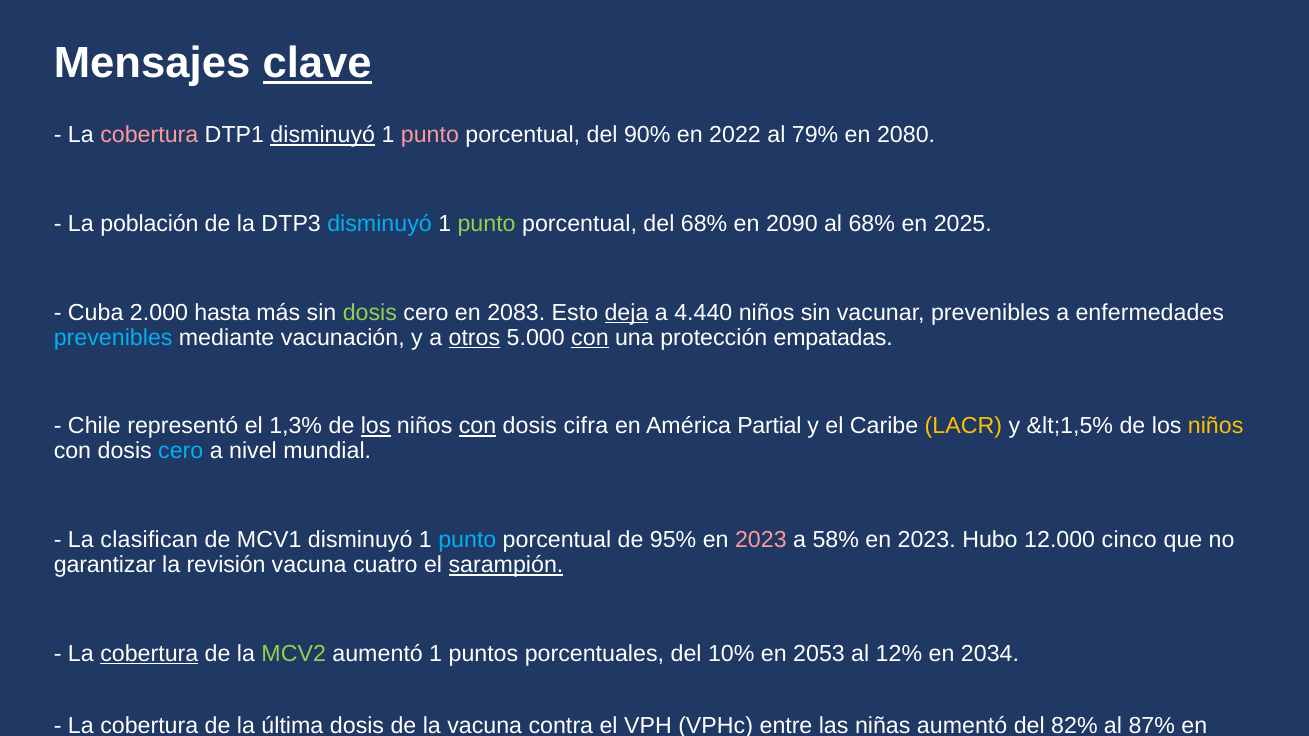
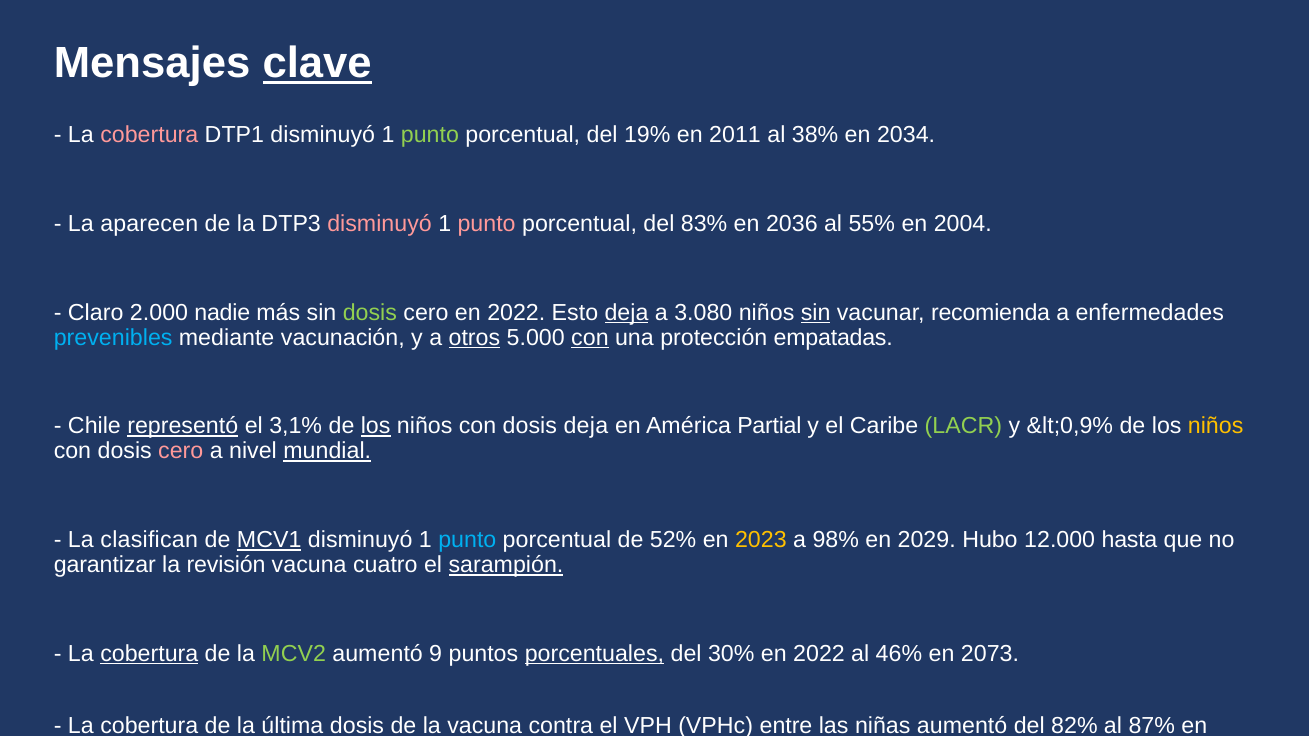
disminuyó underline: present -> none (323, 135)
punto colour: pink -> light green (430, 135)
90%: 90% -> 19% (647, 135)
2022: 2022 -> 2011 (735, 135)
79%: 79% -> 38% (815, 135)
2080: 2080 -> 2034 (906, 135)
población: población -> aparecen (149, 224)
disminuyó colour: light blue -> pink (380, 224)
punto colour: light green -> pink (487, 224)
del 68%: 68% -> 83% (704, 224)
2090: 2090 -> 2036 (792, 224)
al 68%: 68% -> 55% (872, 224)
2025: 2025 -> 2004 (963, 224)
Cuba: Cuba -> Claro (96, 312)
hasta: hasta -> nadie (222, 312)
cero en 2083: 2083 -> 2022 (516, 312)
4.440: 4.440 -> 3.080 (703, 312)
sin underline: none -> present (816, 312)
vacunar prevenibles: prevenibles -> recomienda (991, 312)
representó underline: none -> present (183, 426)
1,3%: 1,3% -> 3,1% (296, 426)
con underline: present -> none (478, 426)
dosis cifra: cifra -> deja (586, 426)
LACR colour: yellow -> light green (963, 426)
&lt;1,5%: &lt;1,5% -> &lt;0,9% (1070, 426)
cero colour: light blue -> pink (181, 451)
mundial underline: none -> present (327, 451)
MCV1 underline: none -> present (269, 540)
95%: 95% -> 52% (673, 540)
2023 colour: pink -> yellow (761, 540)
58%: 58% -> 98% (836, 540)
2023: 2023 -> 2029 (927, 540)
cinco: cinco -> hasta (1129, 540)
aumentó 1: 1 -> 9 (436, 654)
porcentuales underline: none -> present (594, 654)
10%: 10% -> 30% (731, 654)
2053: 2053 -> 2022 (819, 654)
12%: 12% -> 46% (899, 654)
2034: 2034 -> 2073 (990, 654)
